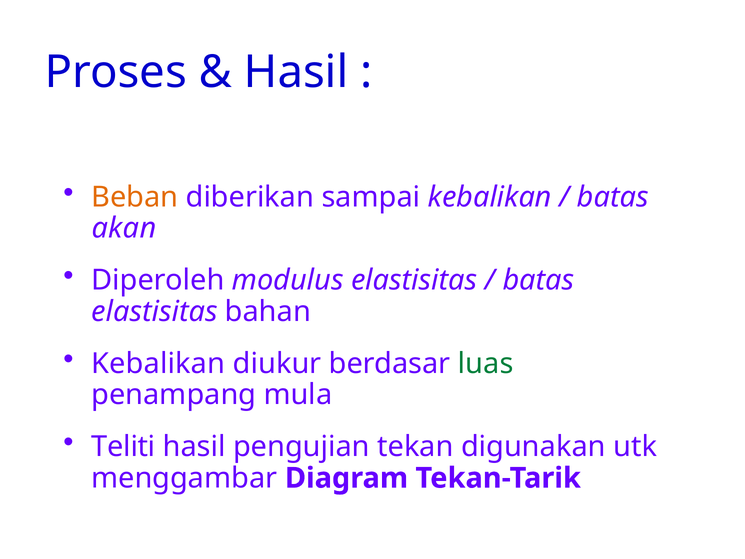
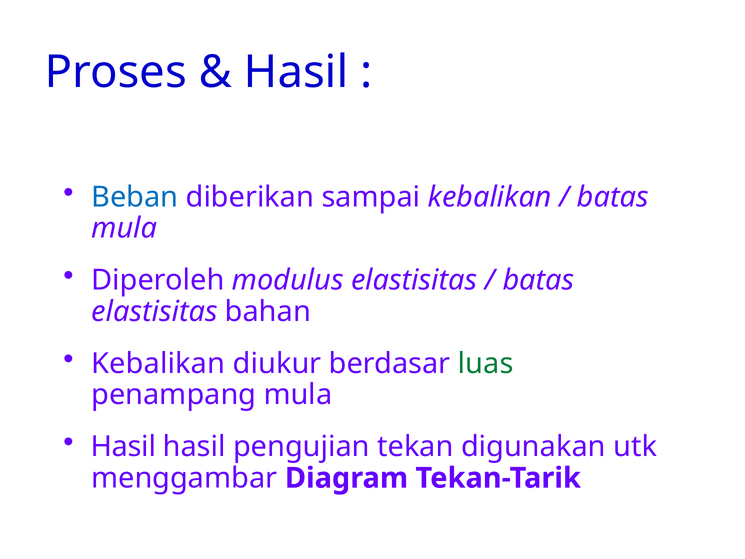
Beban colour: orange -> blue (135, 197)
akan: akan -> mula (124, 228)
Teliti: Teliti -> Hasil (123, 447)
